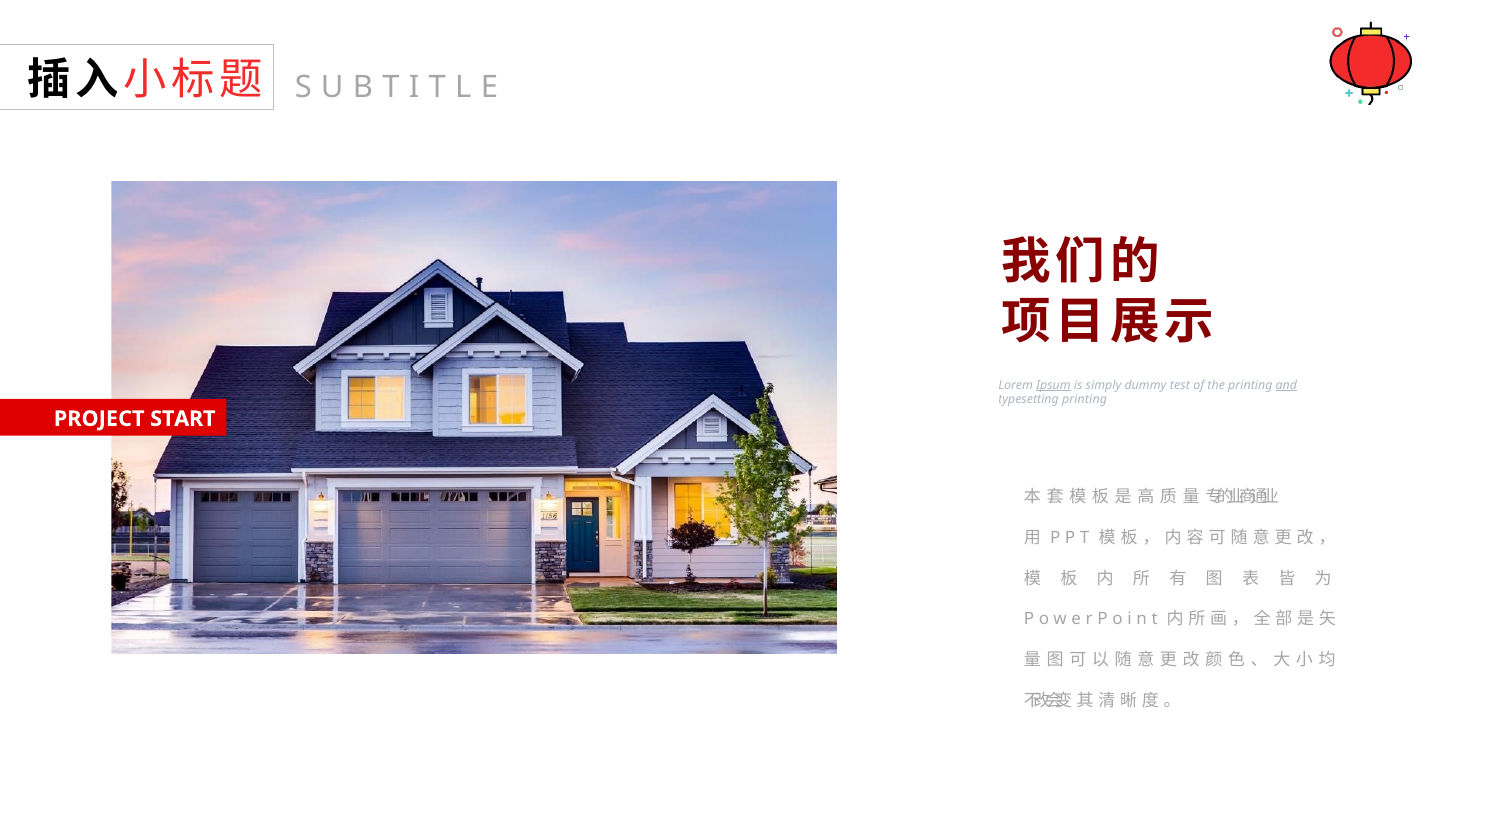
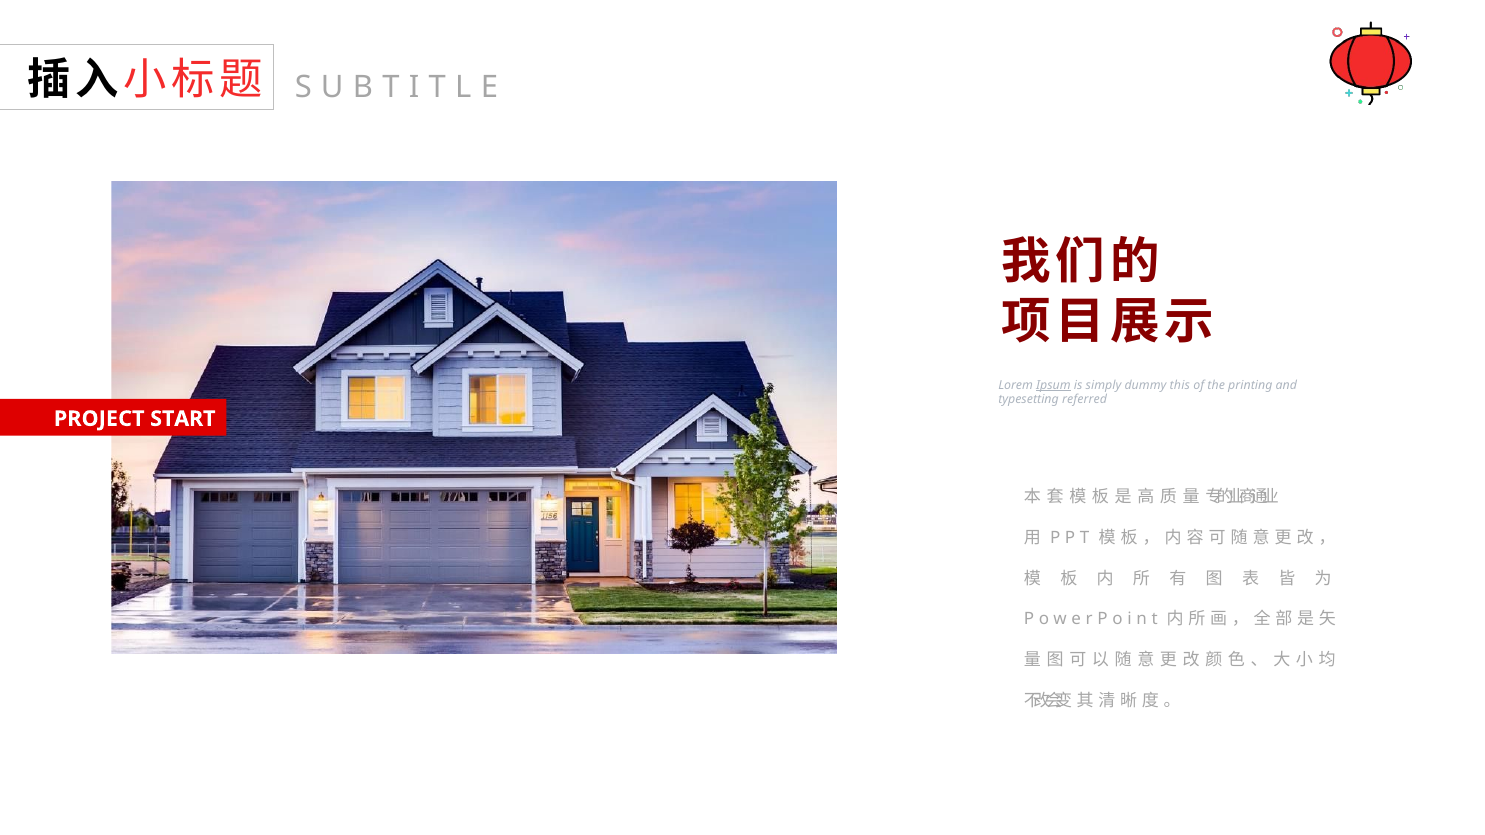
test: test -> this (1180, 385)
and underline: present -> none (1286, 385)
typesetting printing: printing -> referred (1085, 400)
